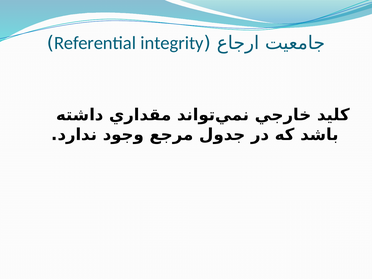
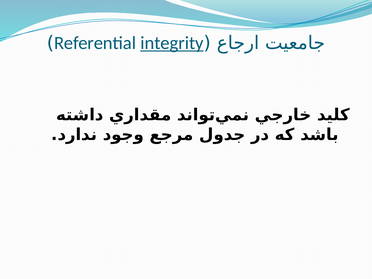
integrity underline: none -> present (172, 43)
